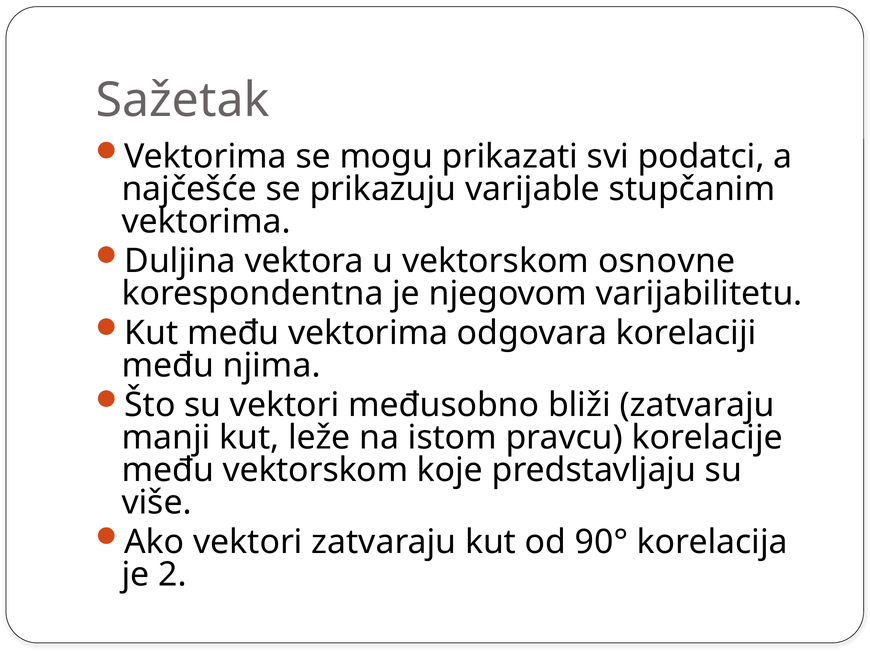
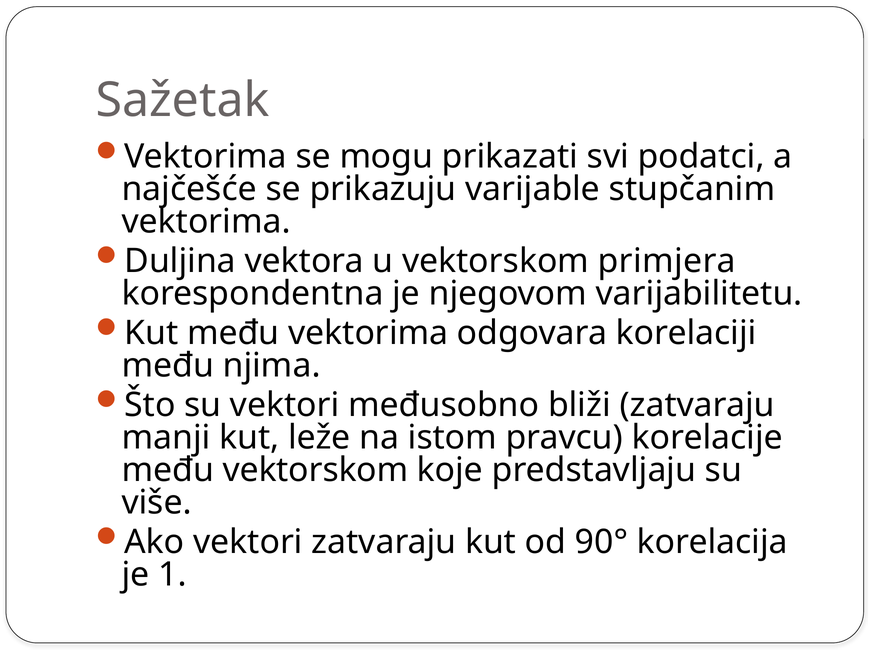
osnovne: osnovne -> primjera (667, 261)
2: 2 -> 1 (172, 575)
